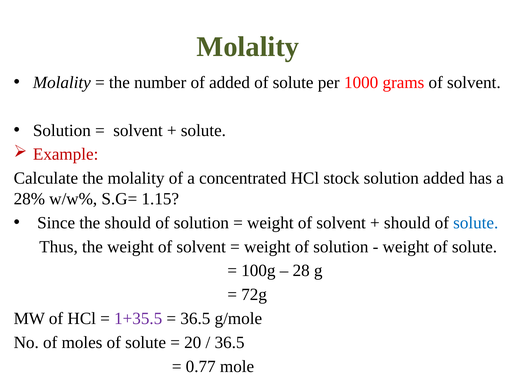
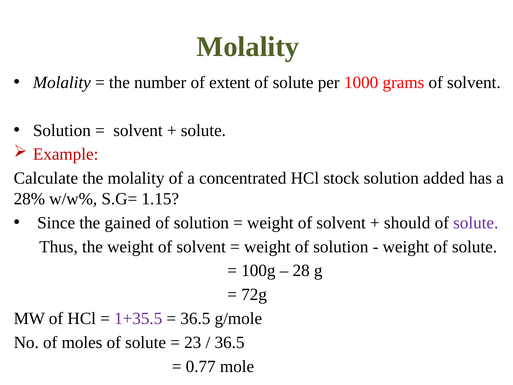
of added: added -> extent (230, 82)
the should: should -> gained (128, 223)
solute colour: blue -> purple (476, 223)
20: 20 -> 23 (193, 342)
